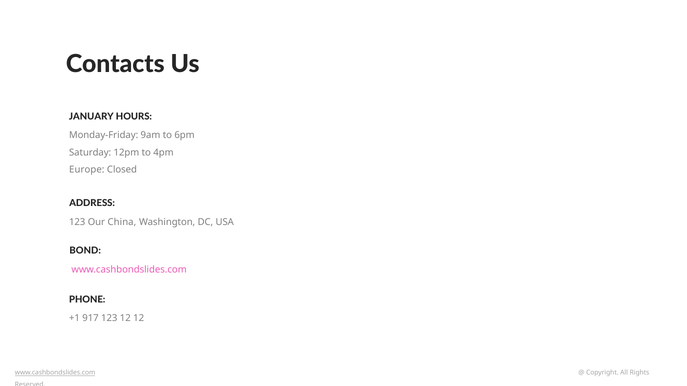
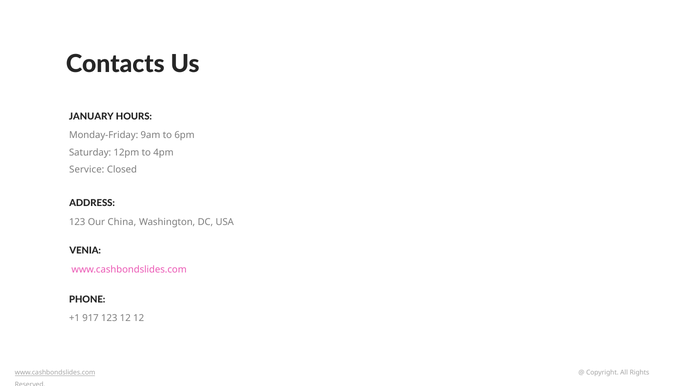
Europe: Europe -> Service (87, 170)
BOND: BOND -> VENIA (85, 251)
